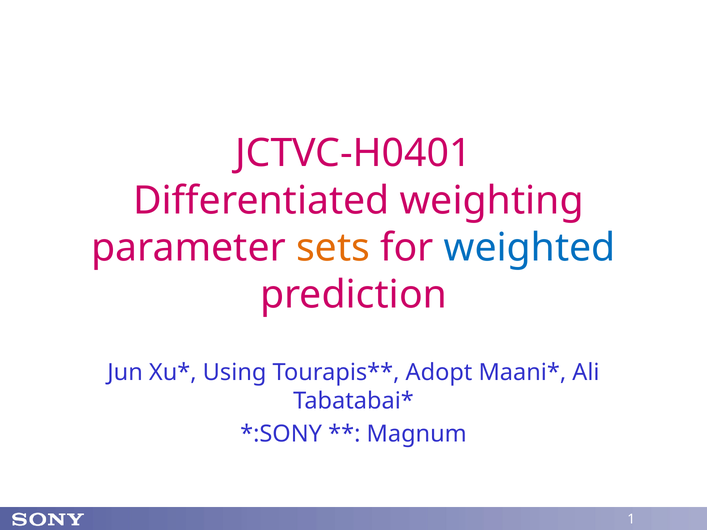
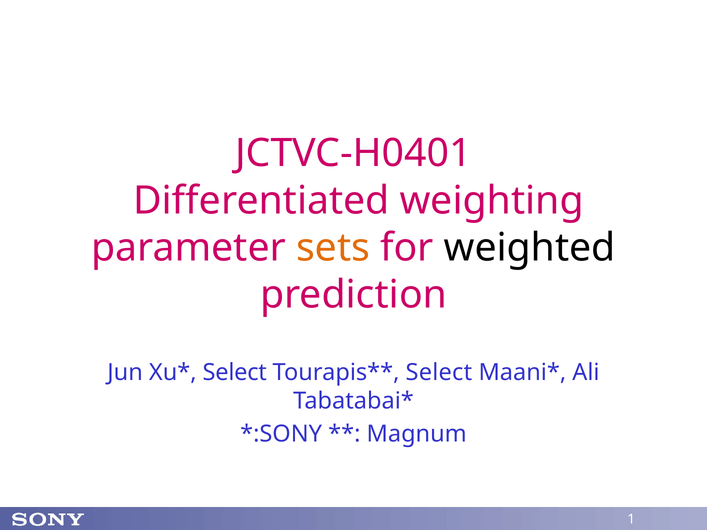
weighted colour: blue -> black (530, 248)
Using: Using -> Select (235, 373)
Adopt: Adopt -> Select (439, 373)
